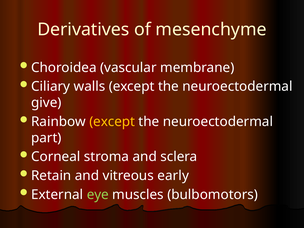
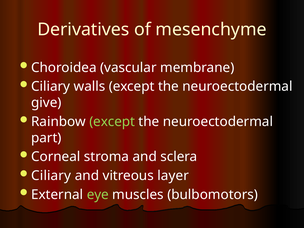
except colour: yellow -> light green (112, 122)
Retain: Retain -> Ciliary (51, 176)
early: early -> layer (173, 176)
